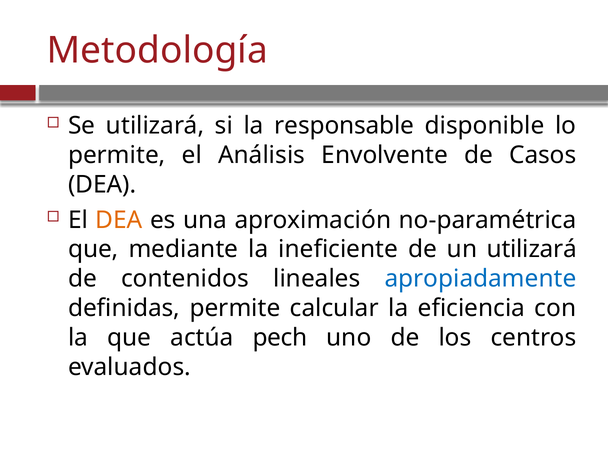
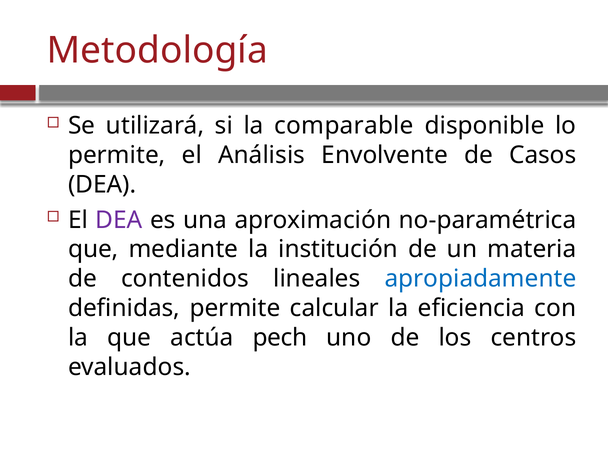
responsable: responsable -> comparable (344, 126)
DEA colour: orange -> purple (119, 220)
ineficiente: ineficiente -> institución (338, 249)
un utilizará: utilizará -> materia (532, 249)
